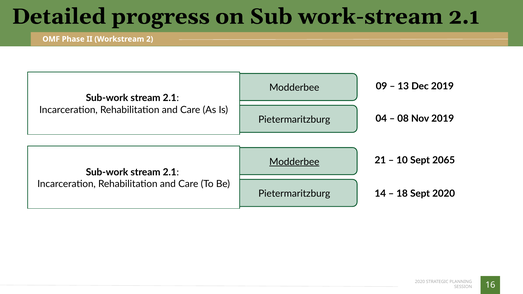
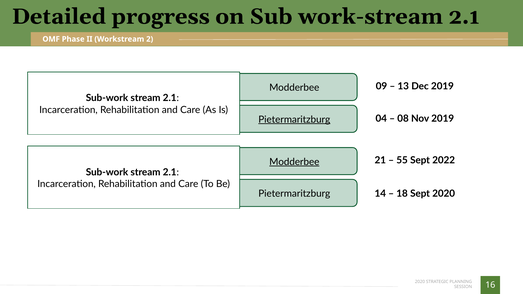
Pietermaritzburg underline: none -> present (294, 120)
10: 10 -> 55 (402, 160)
2065: 2065 -> 2022 (444, 160)
